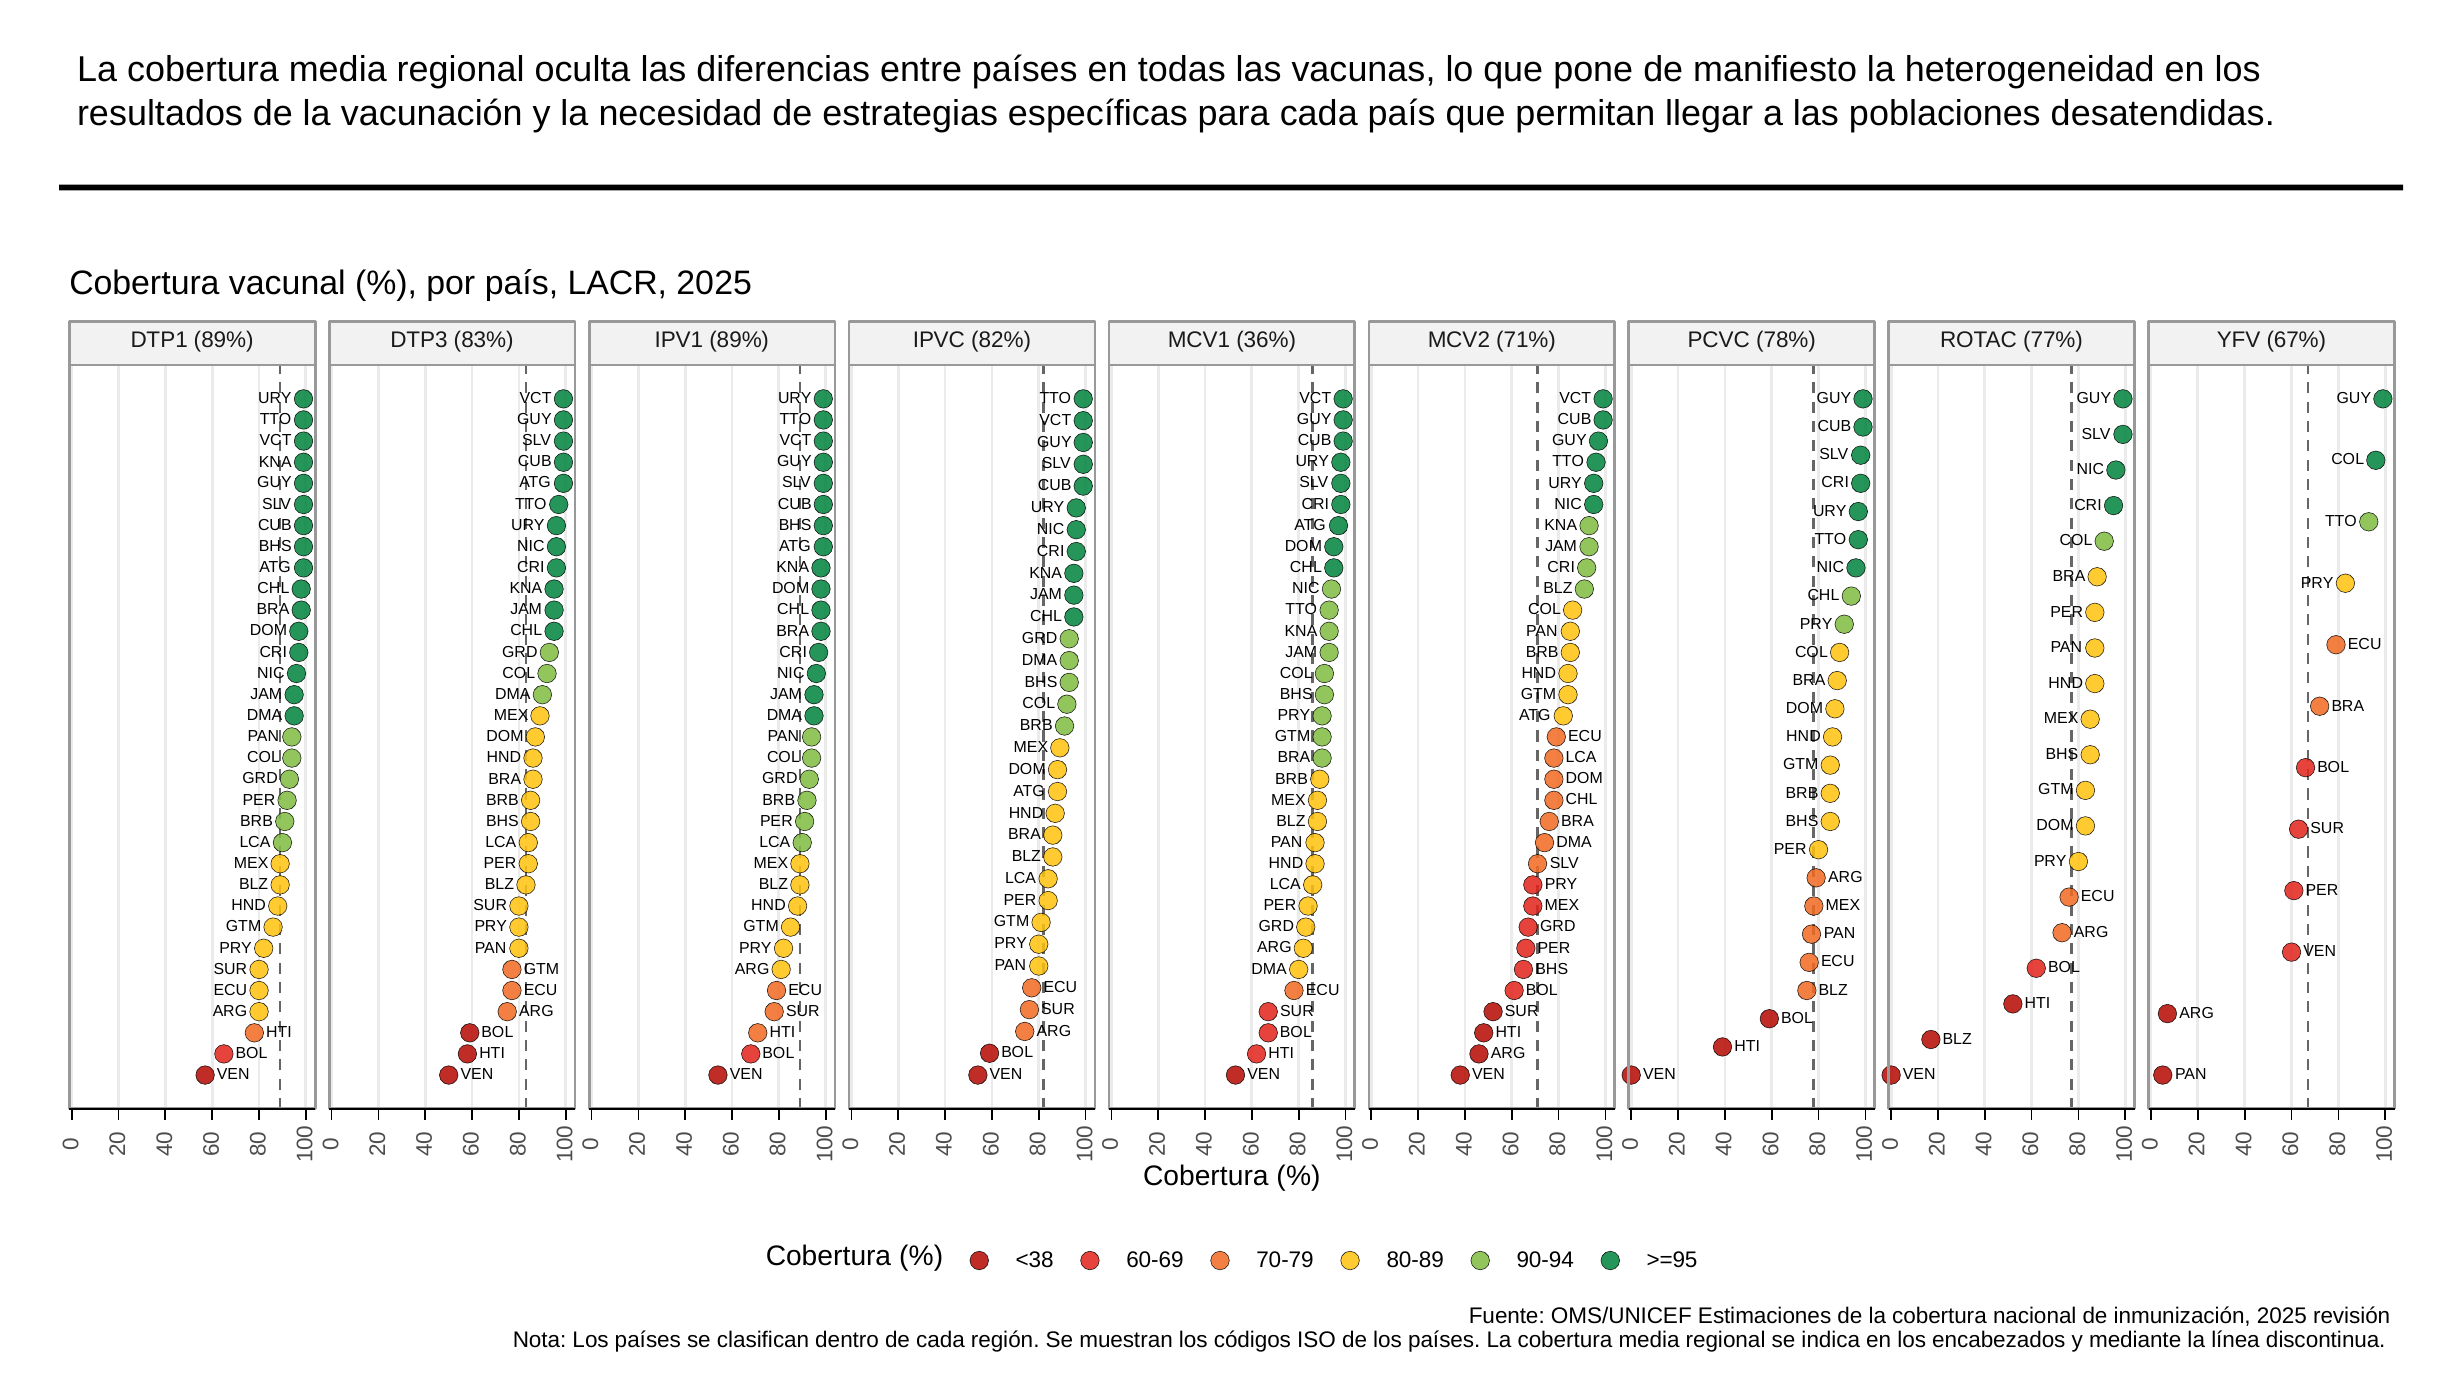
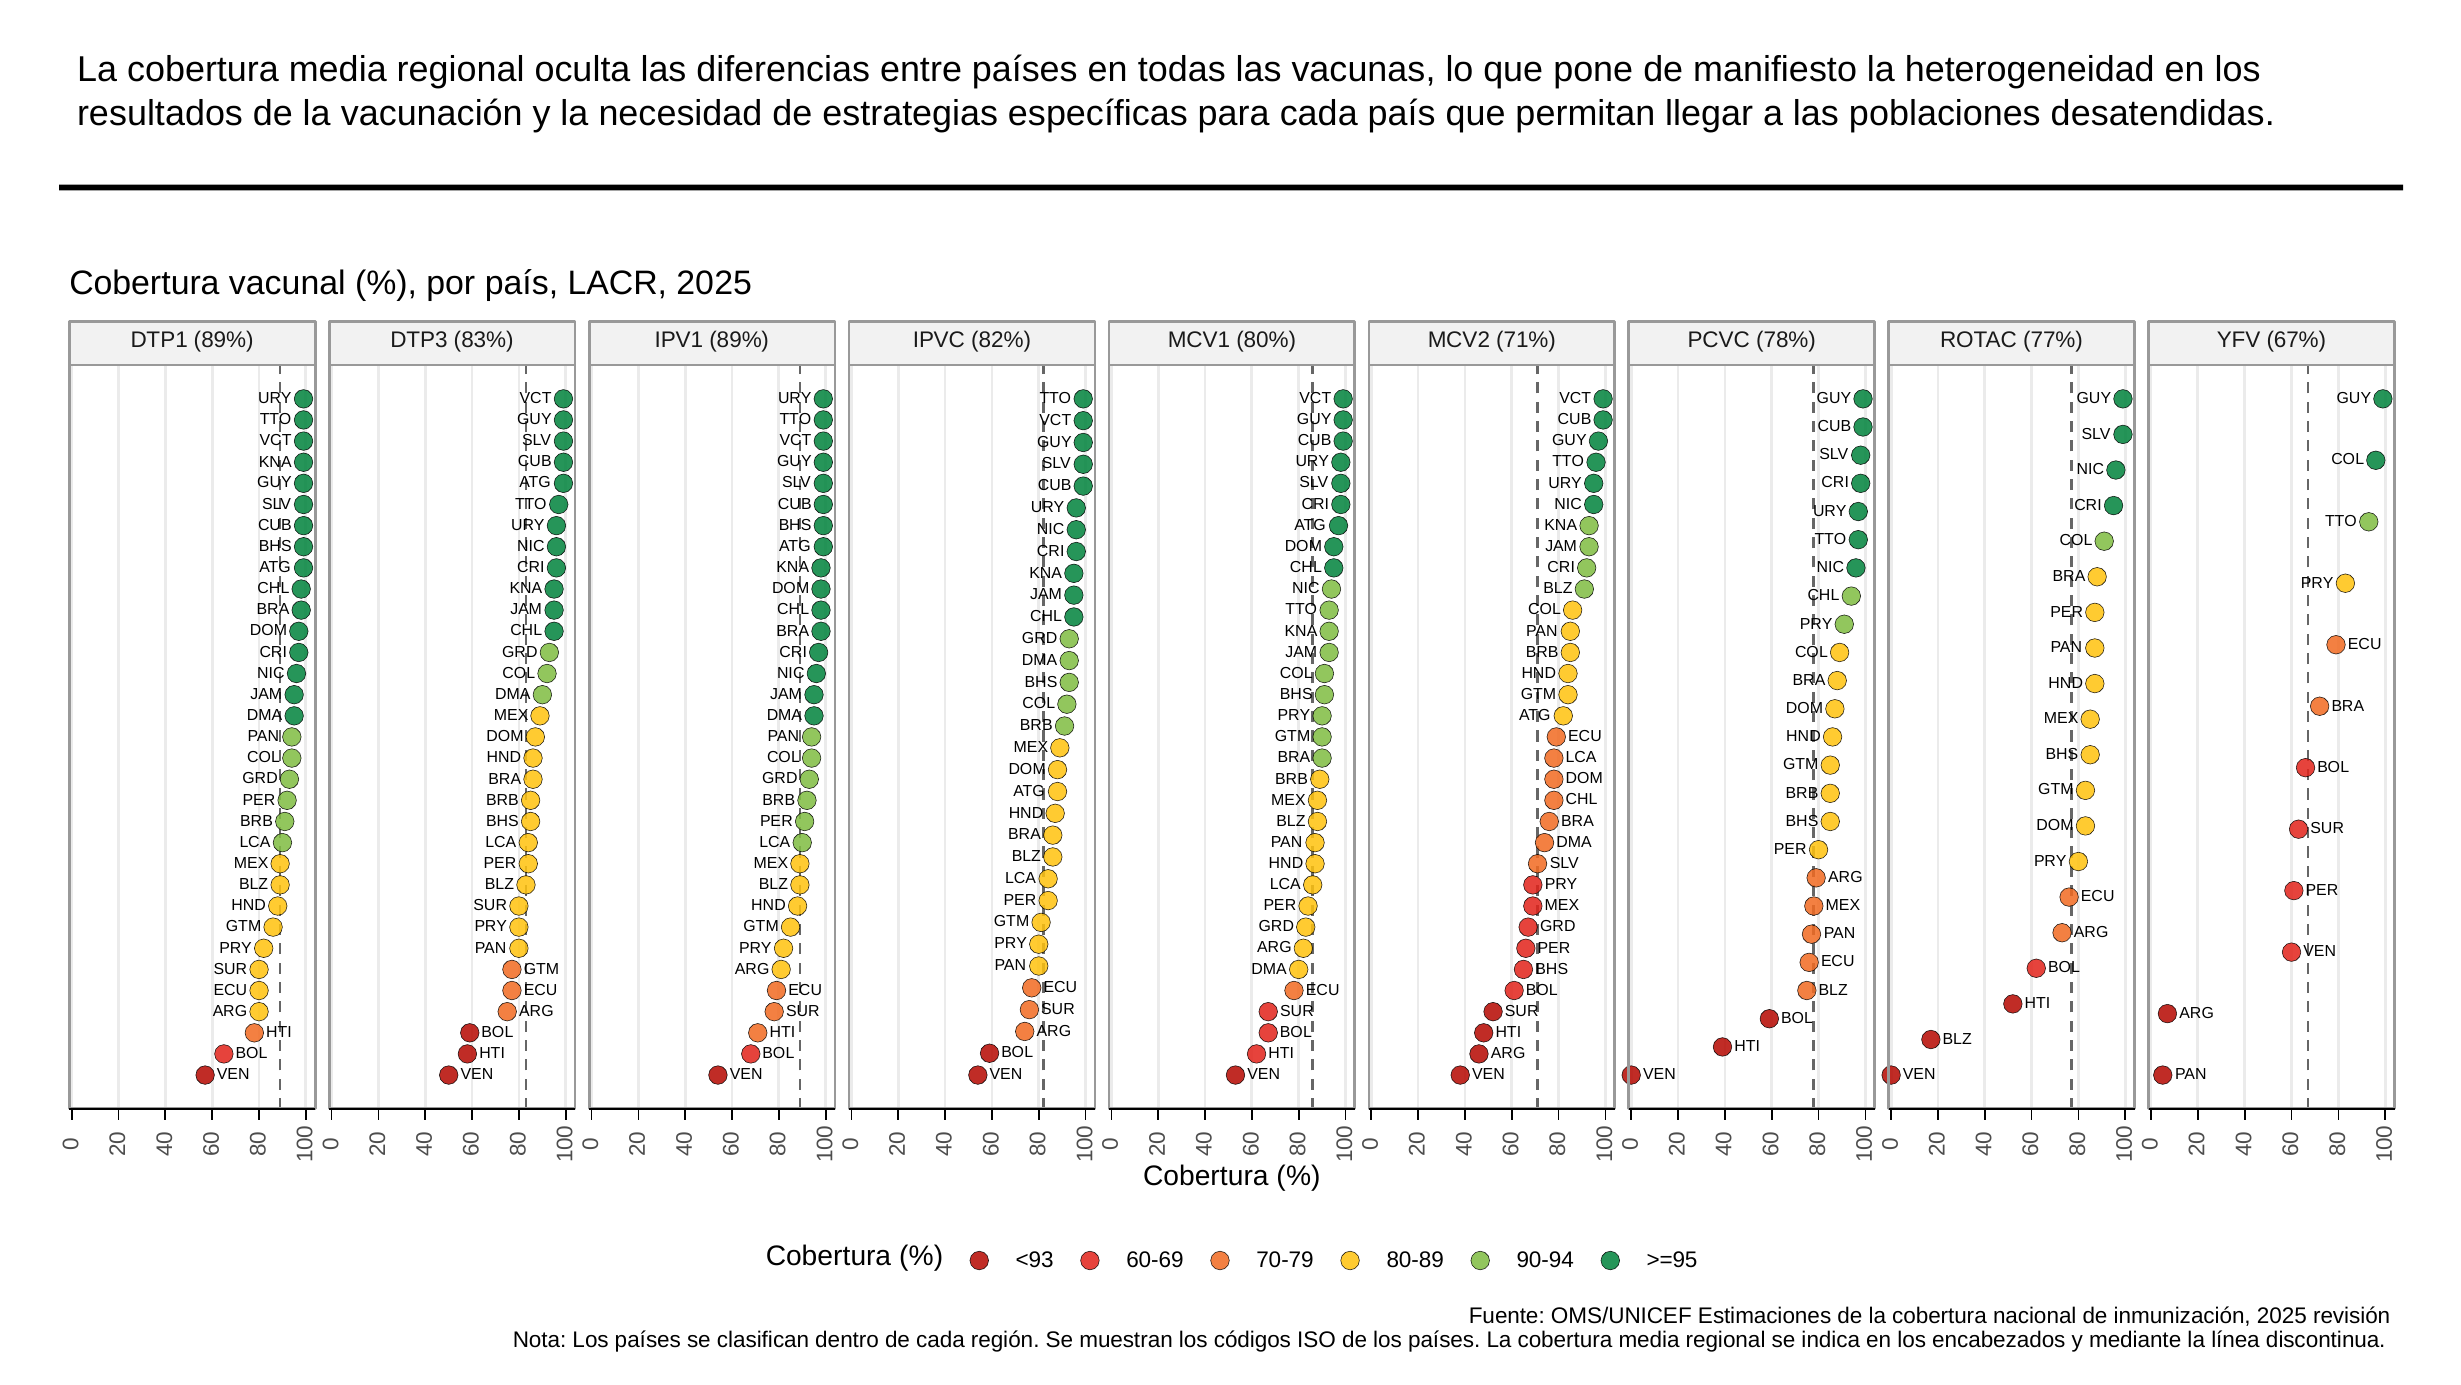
36%: 36% -> 80% (1266, 340)
<38: <38 -> <93 (1035, 1259)
